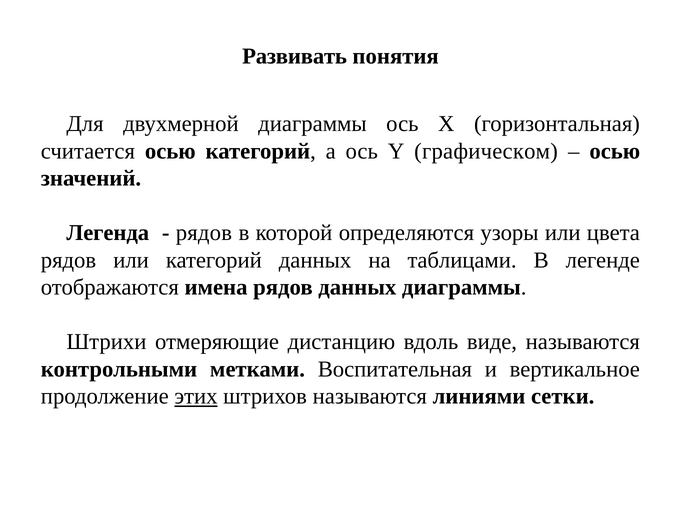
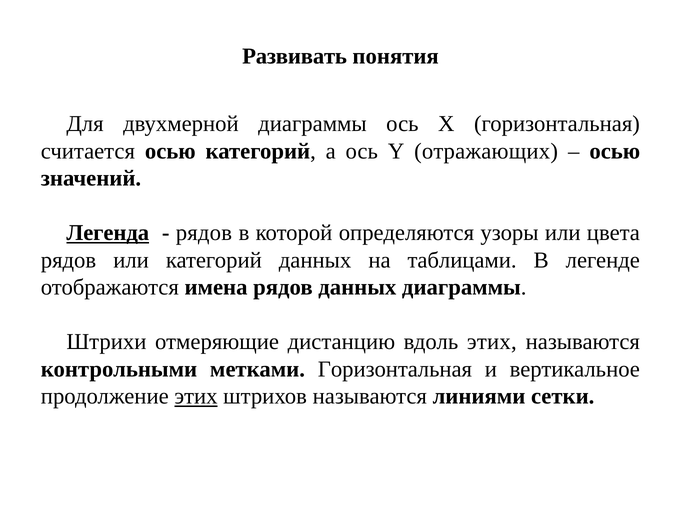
графическом: графическом -> отражающих (486, 151)
Легенда underline: none -> present (108, 233)
вдоль виде: виде -> этих (492, 342)
метками Воспитательная: Воспитательная -> Горизонтальная (395, 369)
